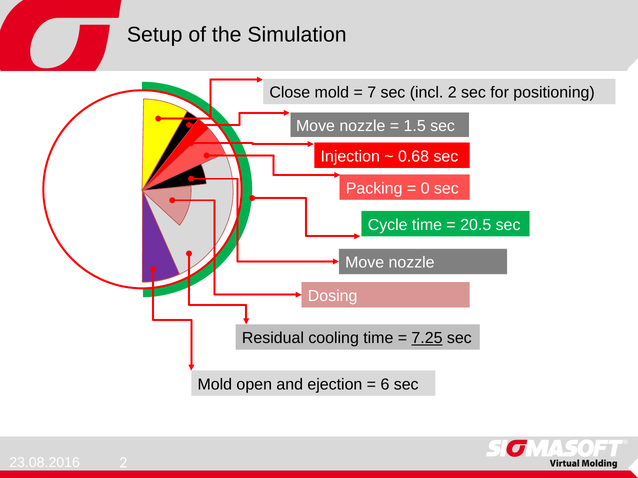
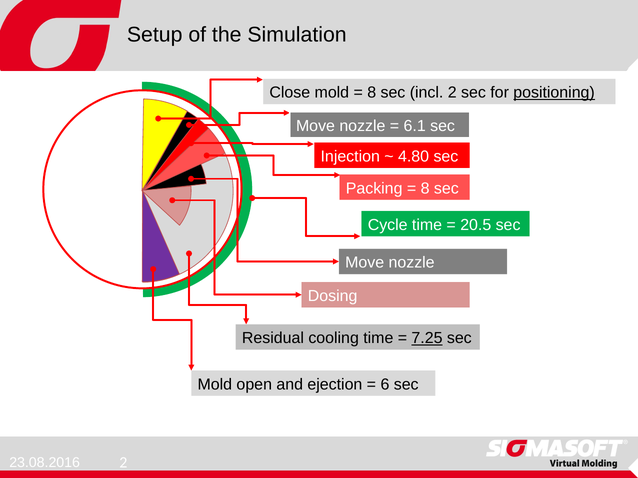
7: 7 -> 8 (372, 93)
positioning underline: none -> present (554, 93)
1.5: 1.5 -> 6.1 (415, 126)
0.68: 0.68 -> 4.80 (414, 157)
0: 0 -> 8 (425, 188)
